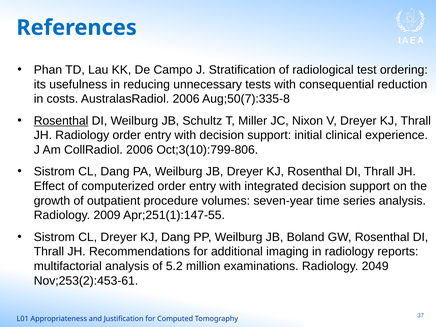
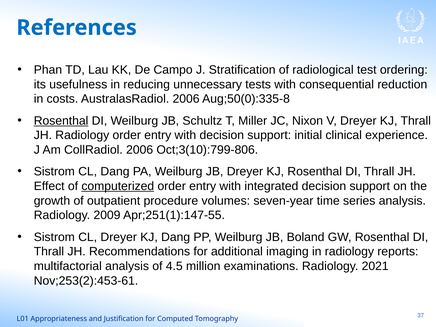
Aug;50(7):335-8: Aug;50(7):335-8 -> Aug;50(0):335-8 (246, 99)
computerized underline: none -> present (118, 186)
5.2: 5.2 -> 4.5 (174, 266)
2049: 2049 -> 2021 (375, 266)
